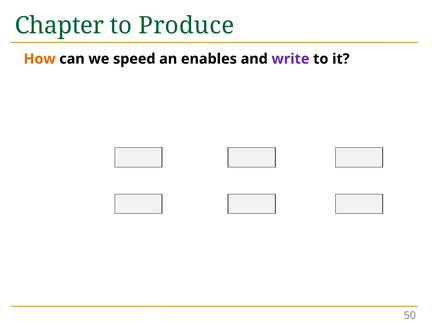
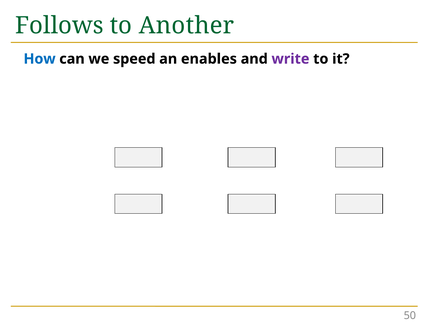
Chapter: Chapter -> Follows (59, 25)
Produce: Produce -> Another (187, 25)
How colour: orange -> blue (40, 59)
